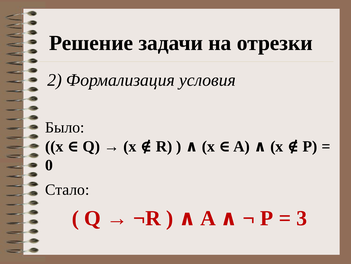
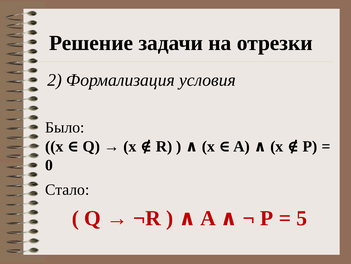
3: 3 -> 5 (302, 218)
